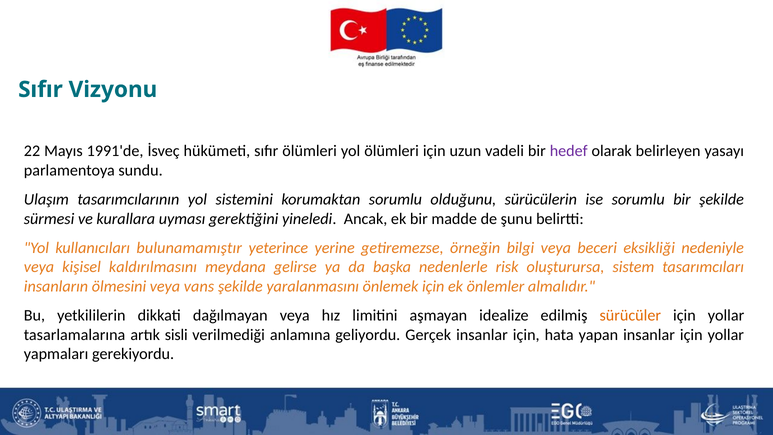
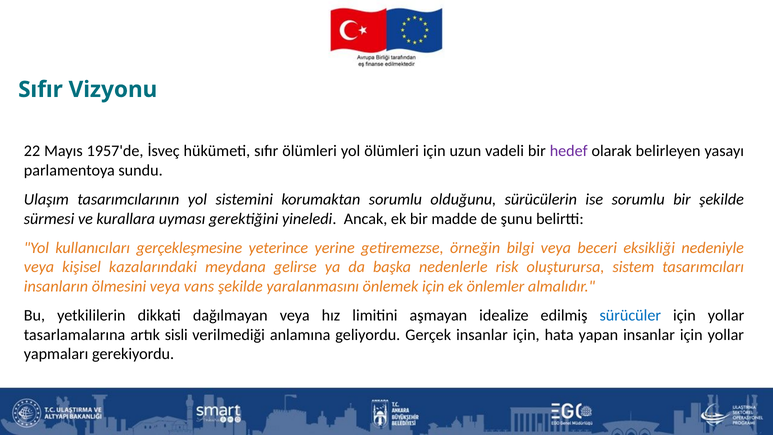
1991'de: 1991'de -> 1957'de (115, 151)
bulunamamıştır: bulunamamıştır -> gerçekleşmesine (189, 248)
kaldırılmasını: kaldırılmasını -> kazalarındaki (153, 267)
sürücüler colour: orange -> blue (630, 315)
